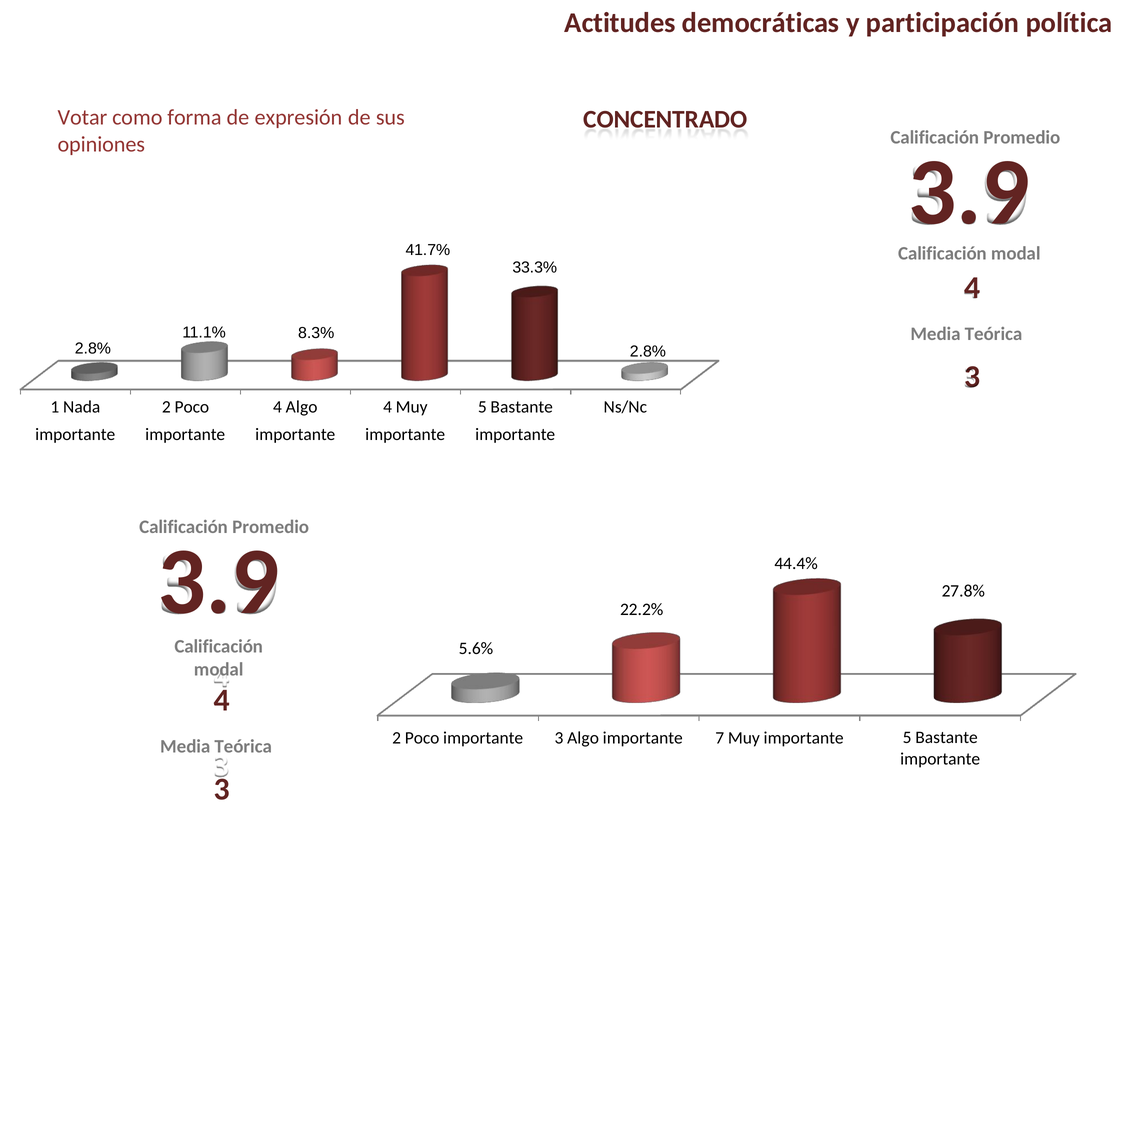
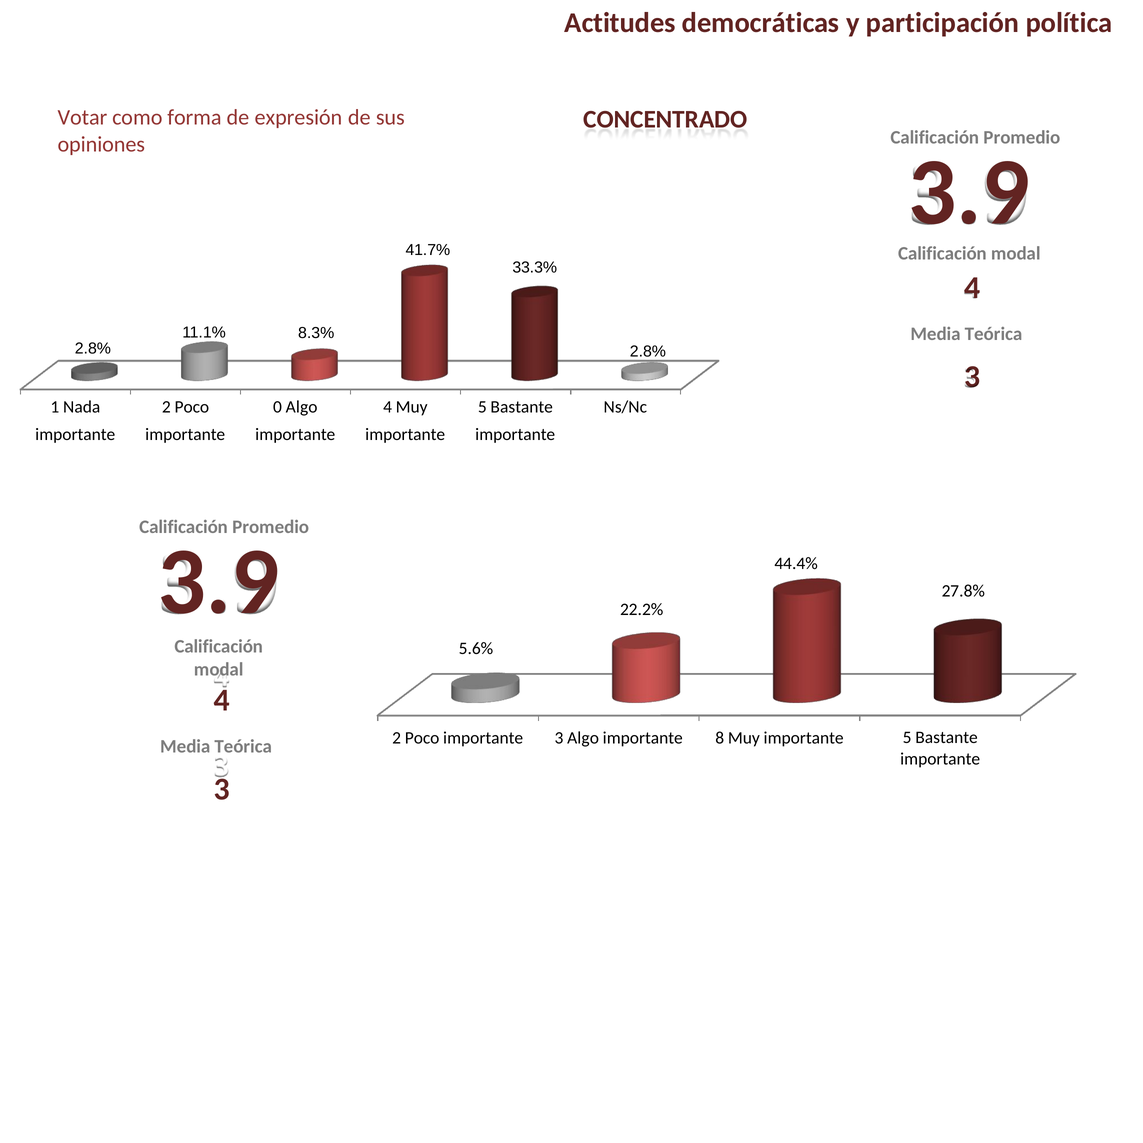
Poco 4: 4 -> 0 (278, 407)
7: 7 -> 8 (720, 738)
